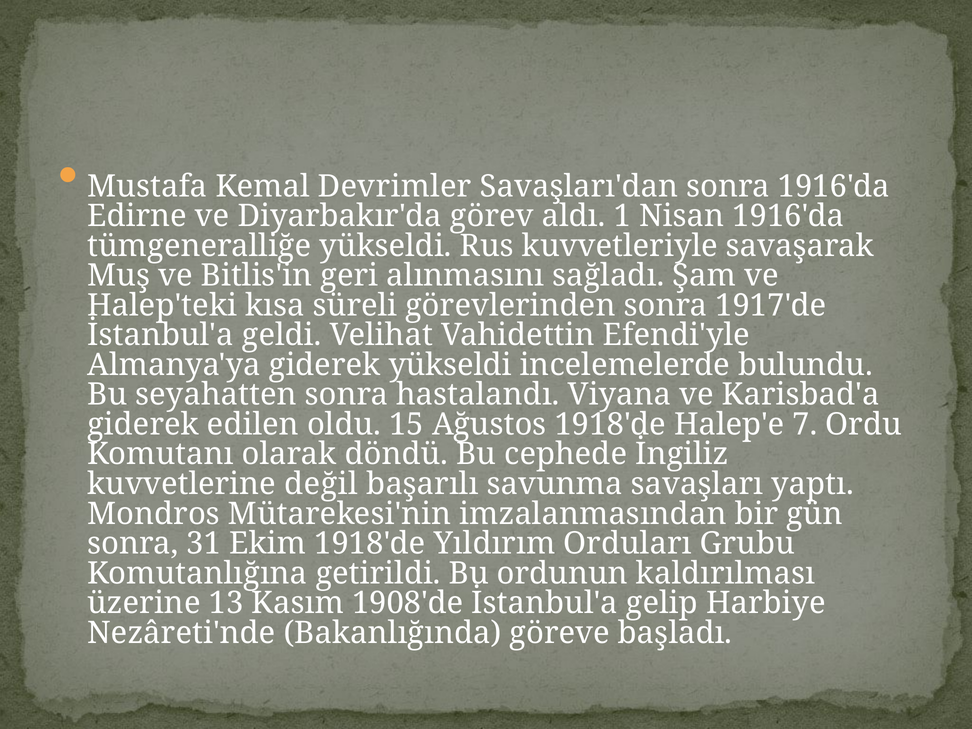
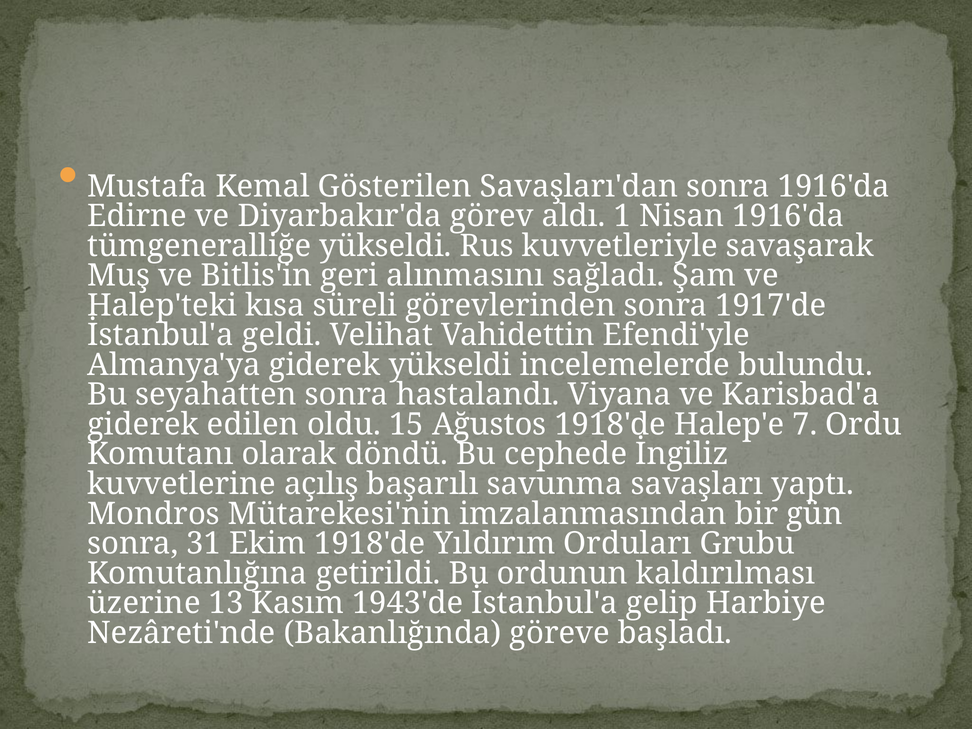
Devrimler: Devrimler -> Gösterilen (395, 186)
değil: değil -> açılış (321, 484)
1908'de: 1908'de -> 1943'de (408, 603)
